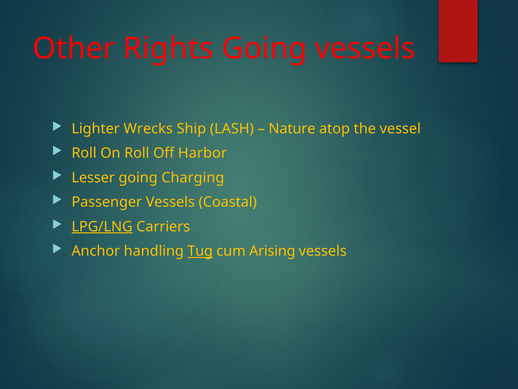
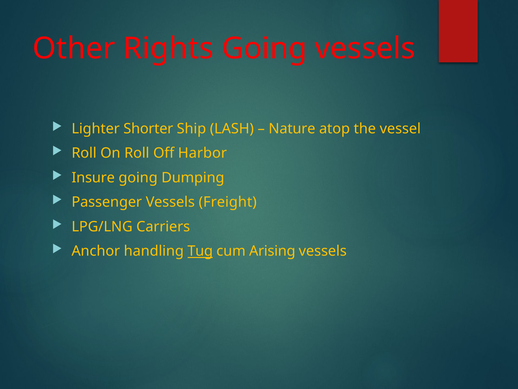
Wrecks: Wrecks -> Shorter (148, 129)
Lesser: Lesser -> Insure (93, 177)
Charging: Charging -> Dumping (193, 177)
Coastal: Coastal -> Freight (228, 202)
LPG/LNG underline: present -> none (102, 226)
